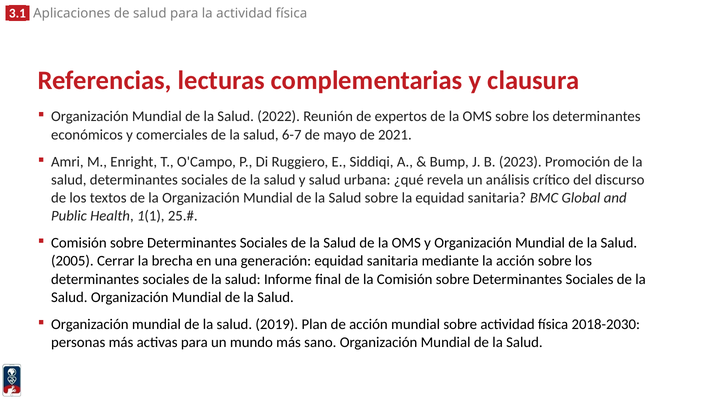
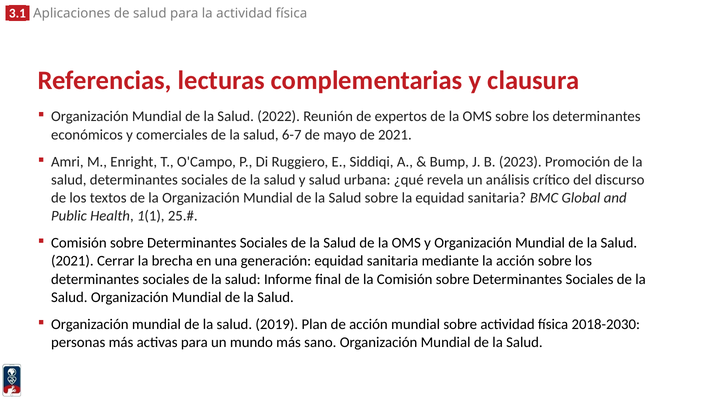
2005: 2005 -> 2021 (72, 261)
